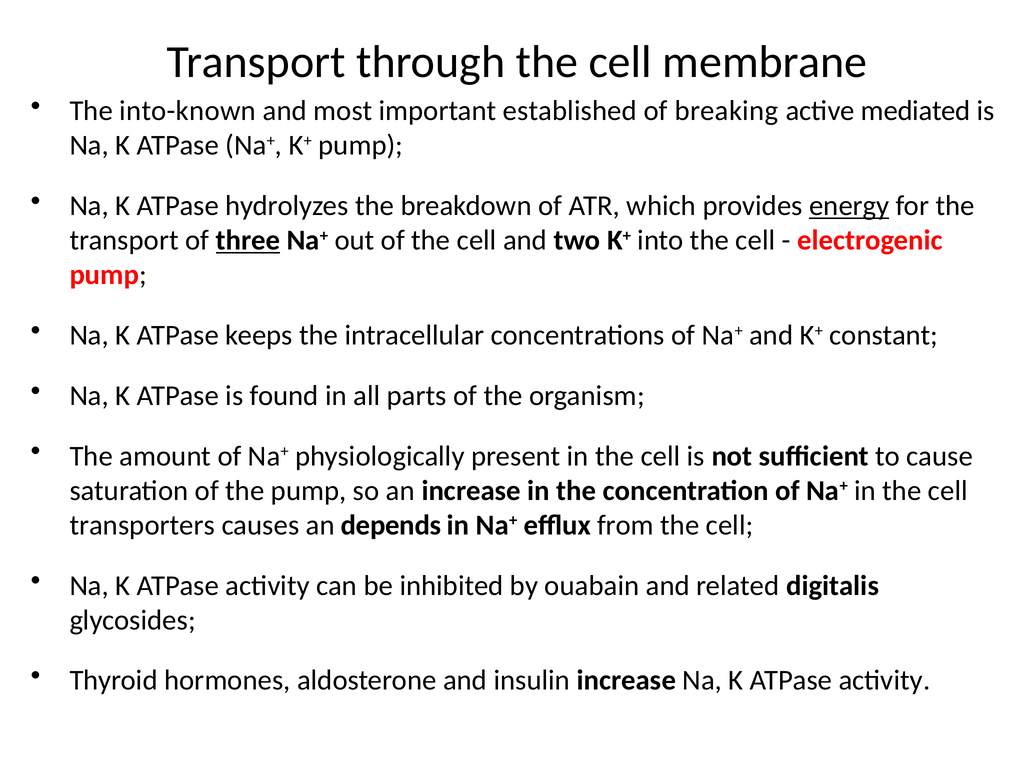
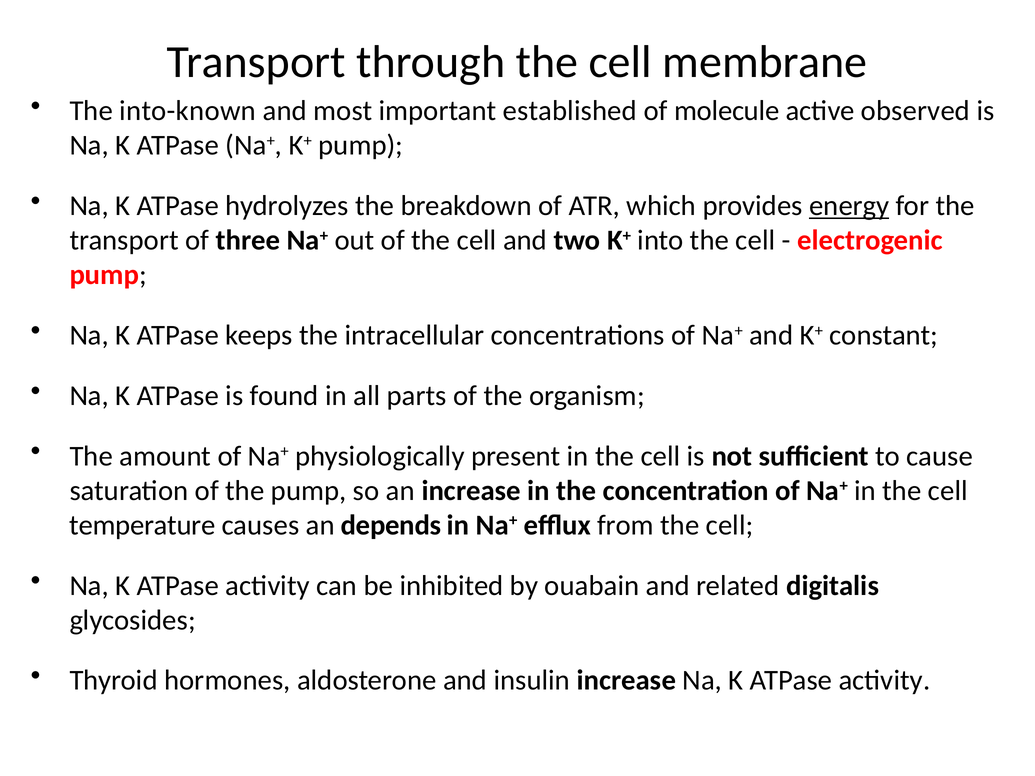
breaking: breaking -> molecule (727, 111)
mediated: mediated -> observed (916, 111)
three underline: present -> none (248, 240)
transporters: transporters -> temperature (142, 525)
